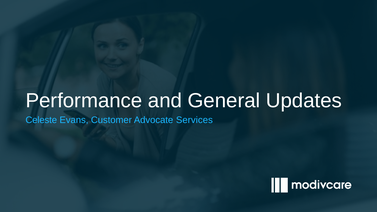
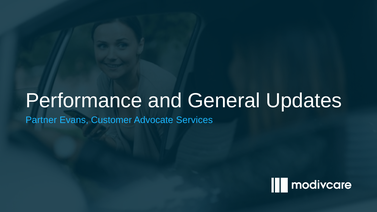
Celeste: Celeste -> Partner (41, 120)
